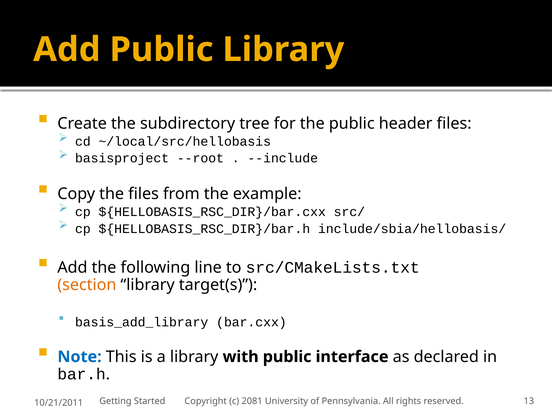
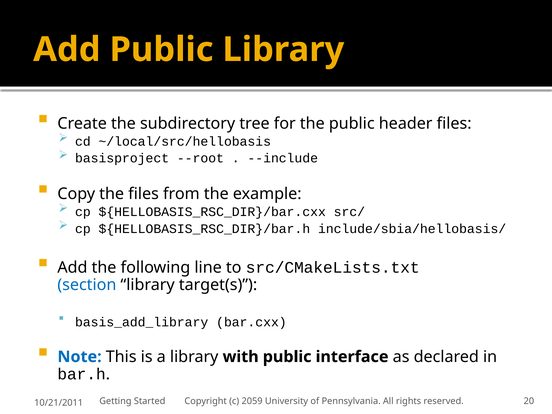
section colour: orange -> blue (87, 285)
2081: 2081 -> 2059 (252, 401)
13: 13 -> 20 (529, 401)
